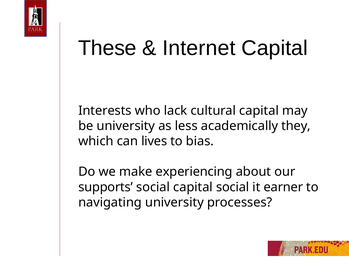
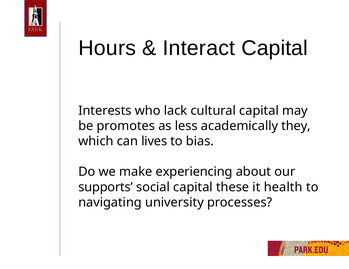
These: These -> Hours (107, 48)
Internet: Internet -> Interact (199, 48)
be university: university -> promotes (126, 126)
capital social: social -> these (233, 188)
earner: earner -> health (283, 188)
